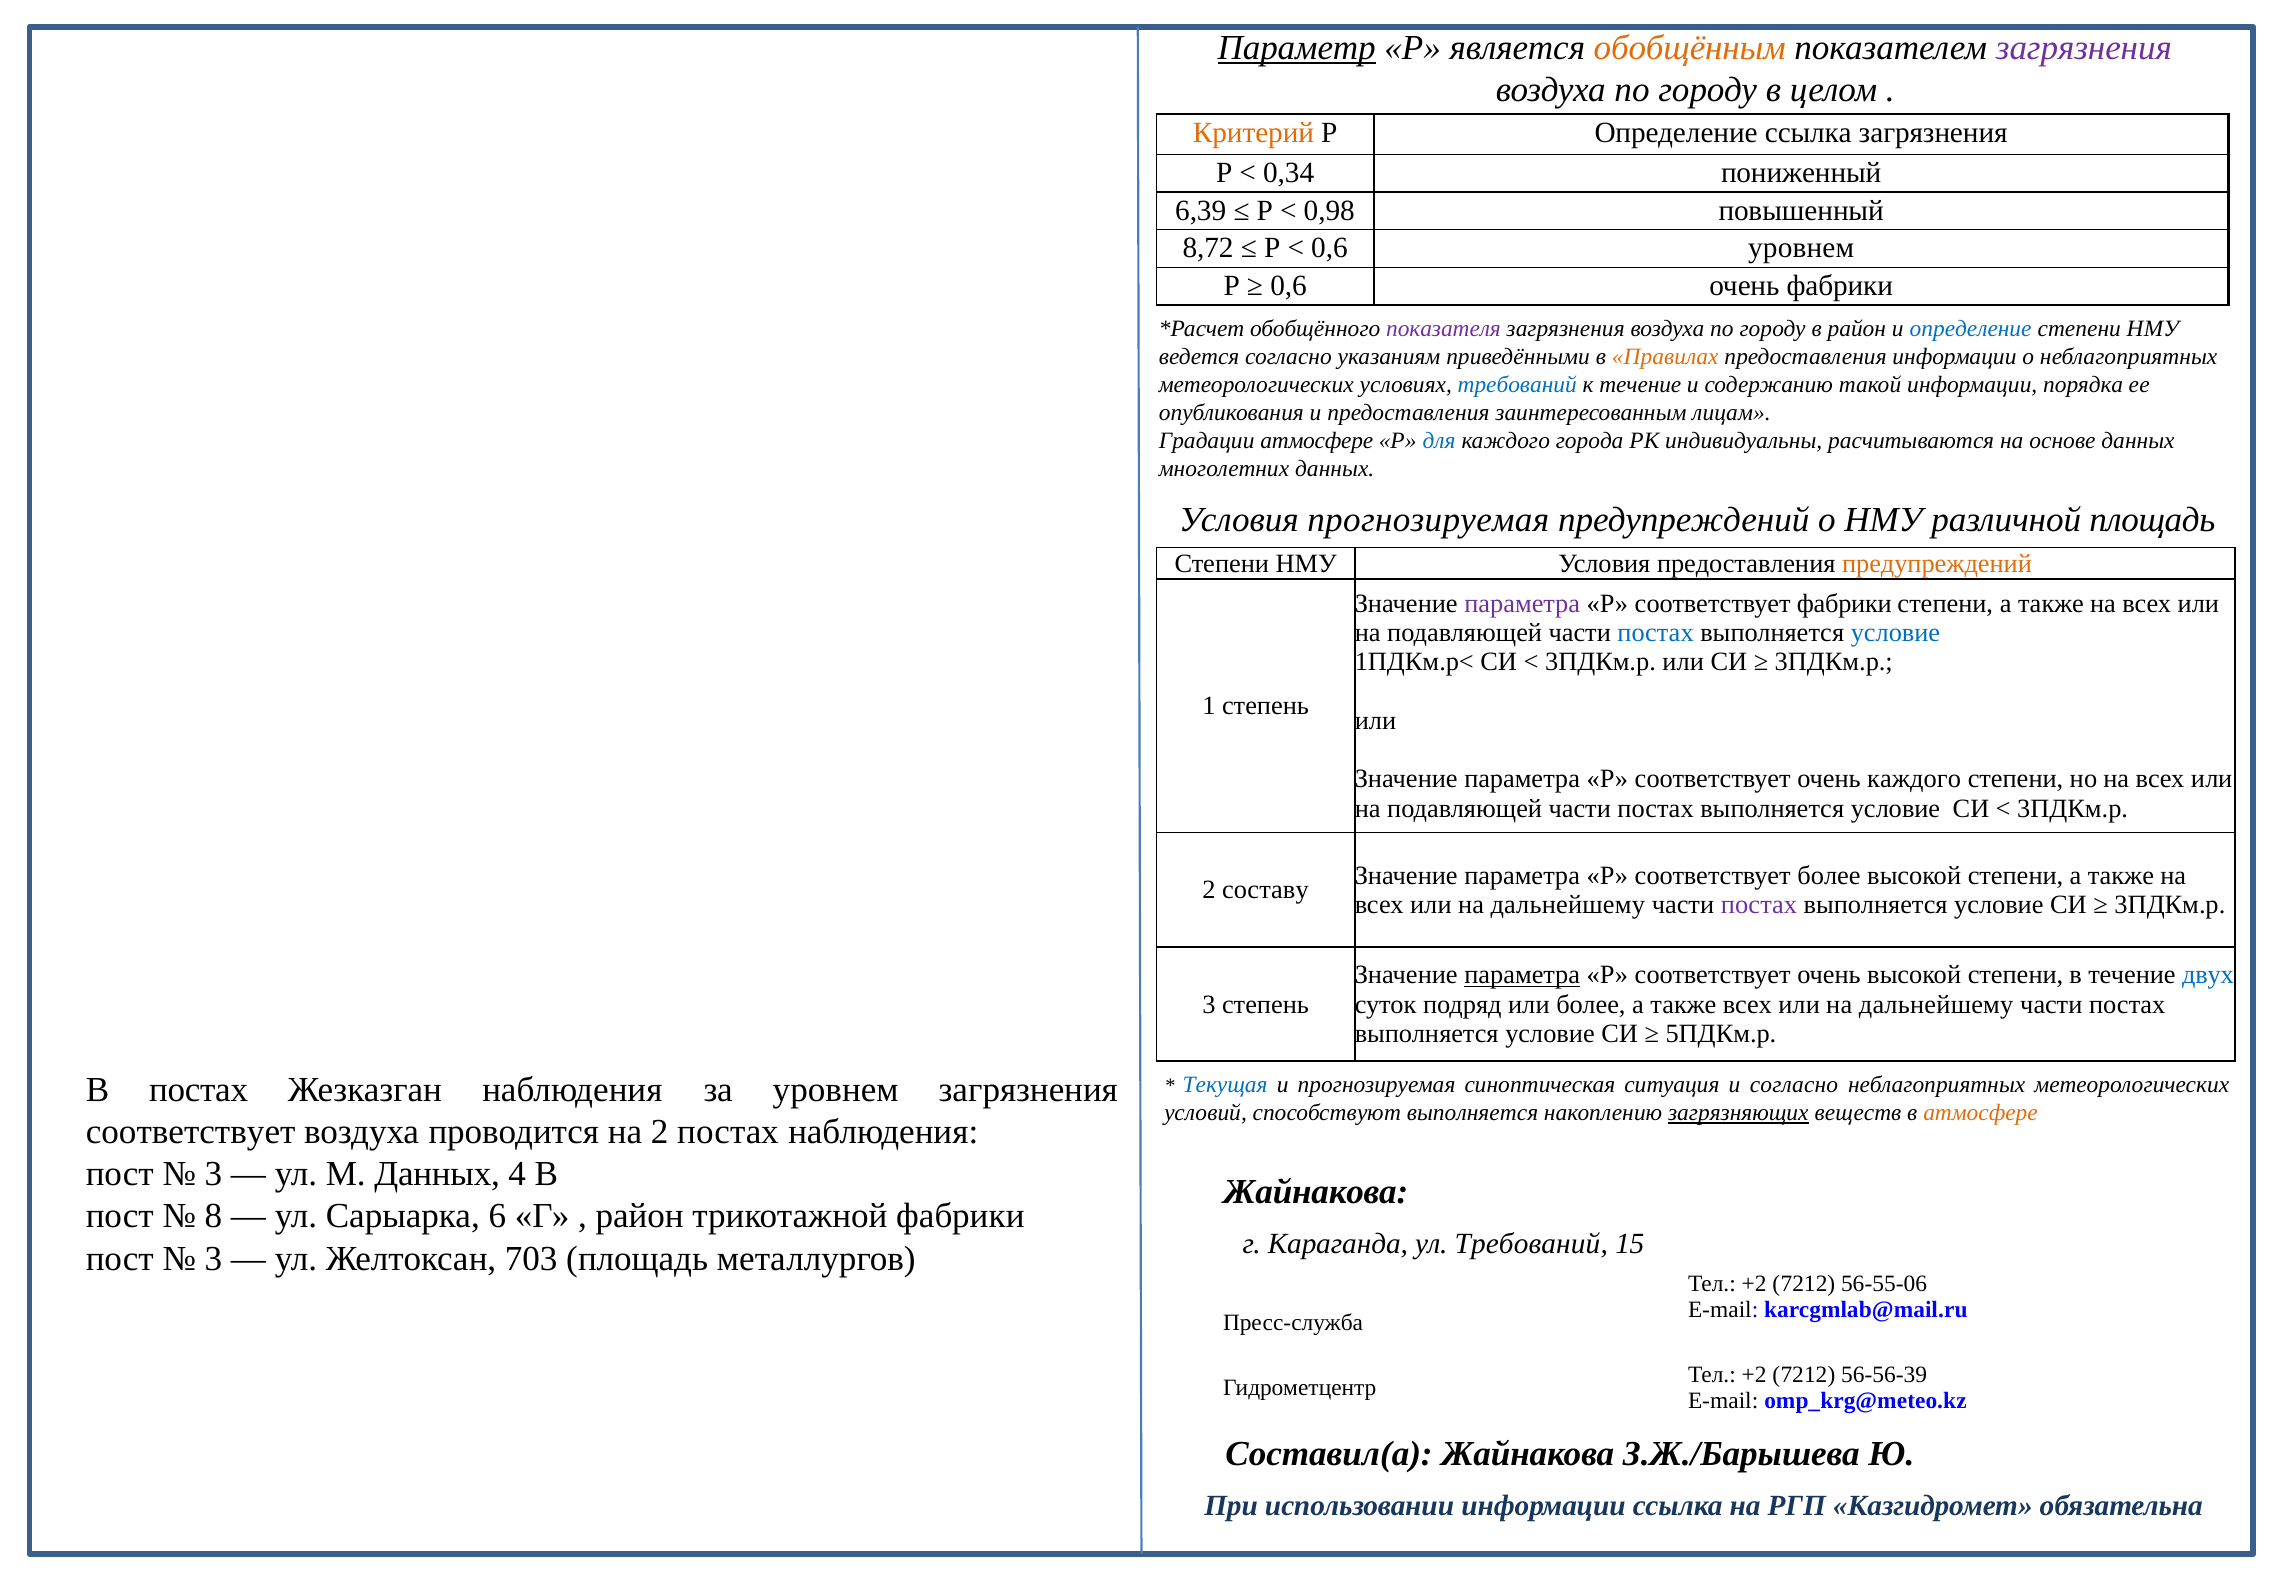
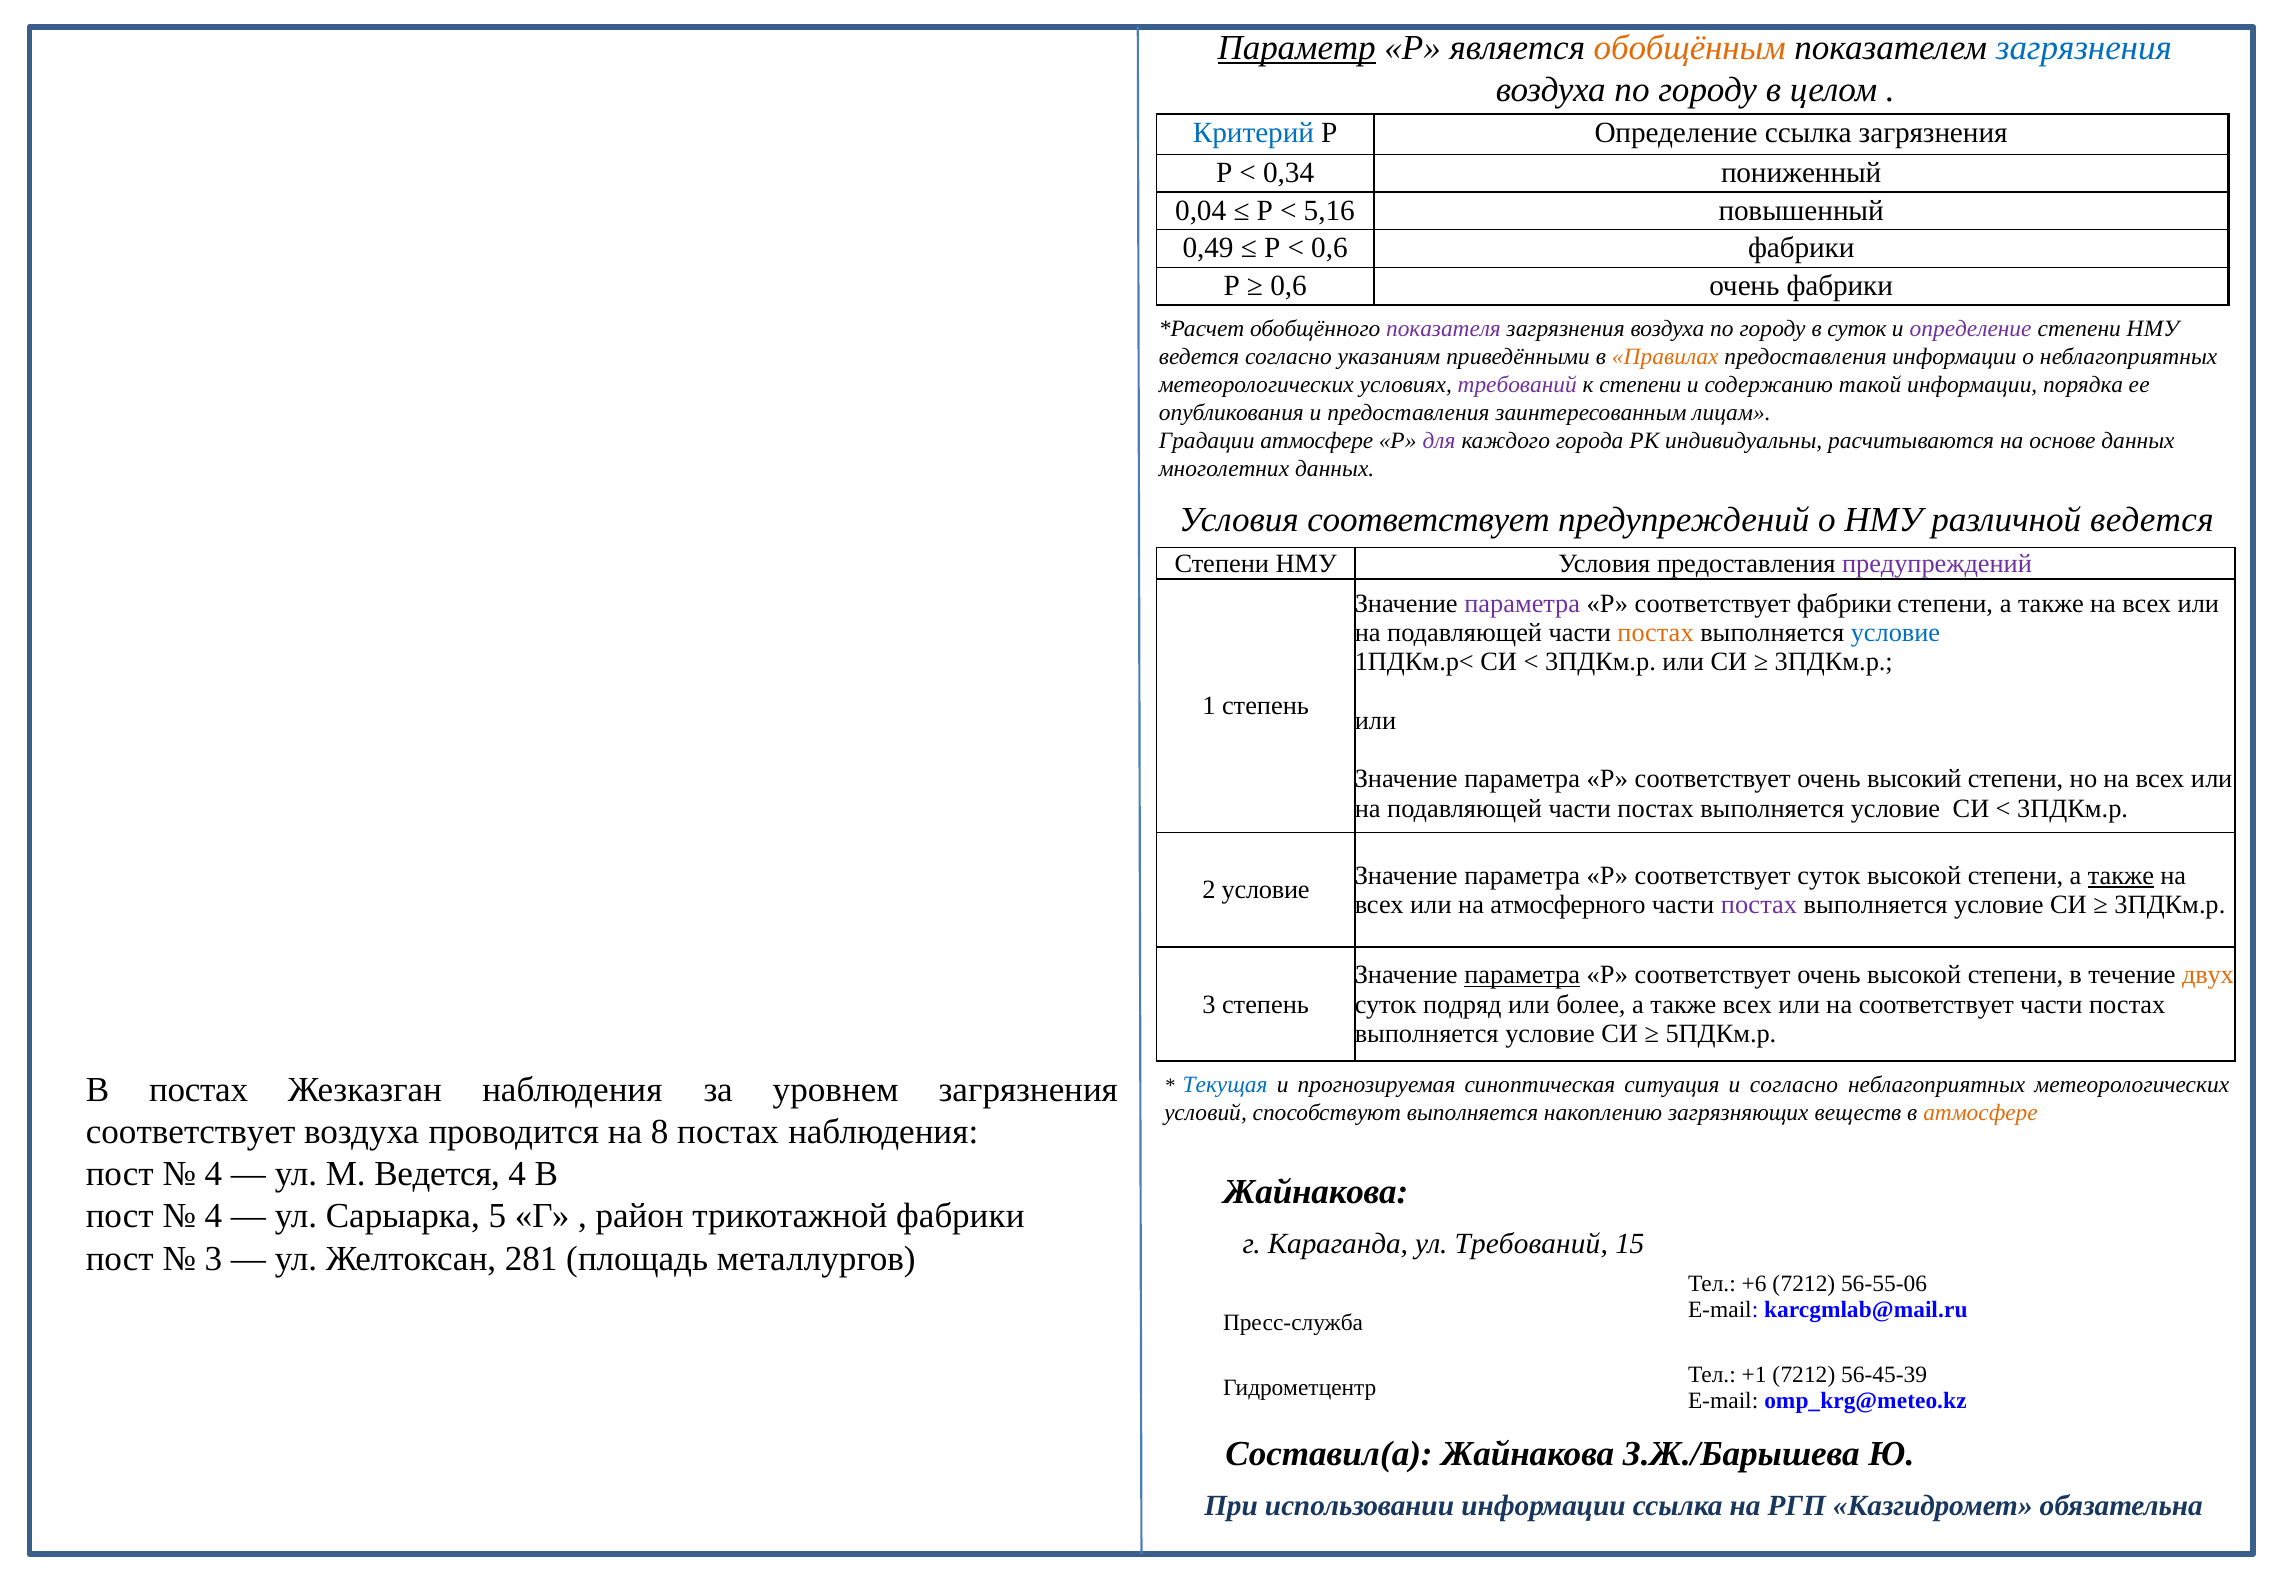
загрязнения colour: purple -> blue (2084, 48)
Критерий colour: orange -> blue (1254, 132)
6,39: 6,39 -> 0,04 (1201, 210)
0,98: 0,98 -> 5,16 (1329, 210)
8,72: 8,72 -> 0,49 (1208, 248)
0,6 уровнем: уровнем -> фабрики (1801, 248)
в район: район -> суток (1857, 328)
определение colour: blue -> purple (1971, 328)
требований colour: blue -> purple (1517, 385)
к течение: течение -> степени (1640, 385)
для colour: blue -> purple (1439, 441)
Условия прогнозируемая: прогнозируемая -> соответствует (1428, 520)
различной площадь: площадь -> ведется (2152, 520)
предупреждений colour: orange -> purple (1937, 563)
постах colour: blue -> orange (1656, 633)
очень каждого: каждого -> высокий (1914, 779)
соответствует более: более -> суток (1829, 875)
также underline: none -> present (2121, 875)
2 составу: составу -> условие (1266, 890)
дальнейшему: дальнейшему -> атмосферного (1568, 904)
двух colour: blue -> orange (2208, 975)
дальнейшему: дальнейшему -> соответствует (1936, 1004)
загрязняющих underline: present -> none (1738, 1113)
на 2: 2 -> 8 (660, 1132)
3: 3 -> 4 (213, 1174)
М Данных: Данных -> Ведется (437, 1174)
8: 8 -> 4 (213, 1216)
6: 6 -> 5 (497, 1216)
703: 703 -> 281 (531, 1258)
+2: +2 -> +6 (1754, 1283)
+2: +2 -> +1 (1754, 1375)
56-56-39: 56-56-39 -> 56-45-39 (1884, 1375)
